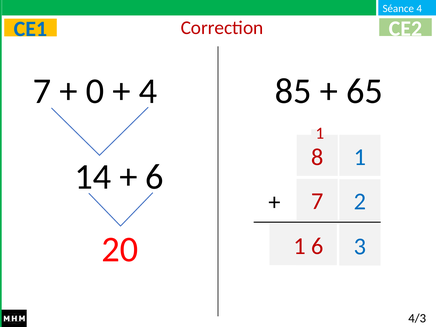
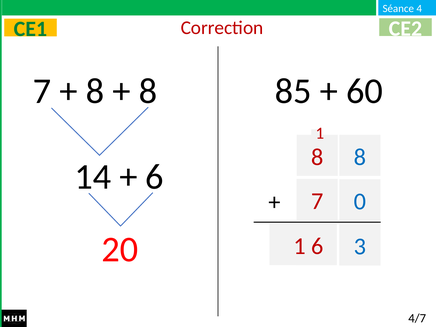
CE1 colour: blue -> green (30, 29)
0: 0 -> 8 (95, 91)
4: 4 -> 8 (148, 91)
65: 65 -> 60 (364, 91)
8 1: 1 -> 8 (360, 157)
2: 2 -> 0 (360, 201)
4/3: 4/3 -> 4/7 (417, 318)
